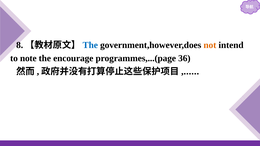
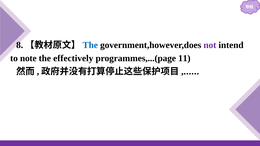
not colour: orange -> purple (210, 45)
encourage: encourage -> effectively (73, 58)
36: 36 -> 11 (184, 58)
